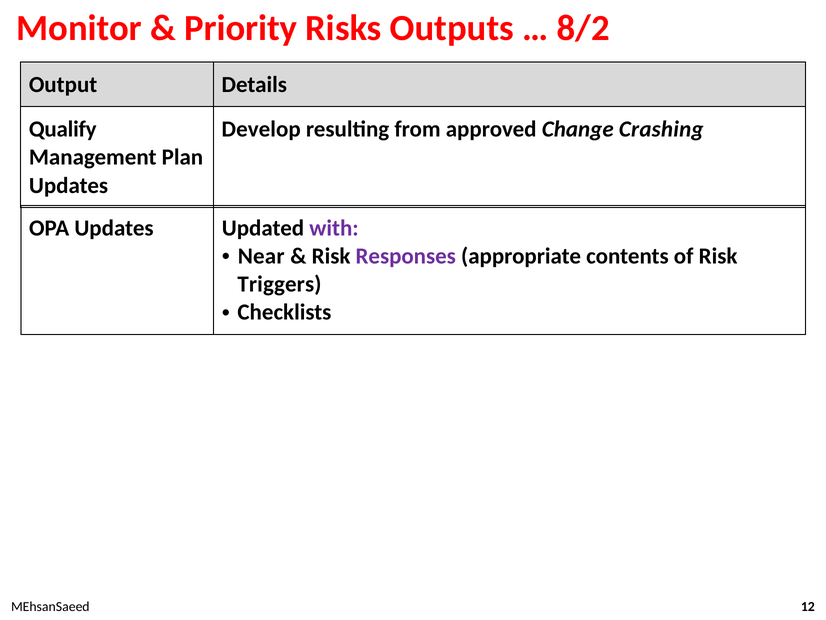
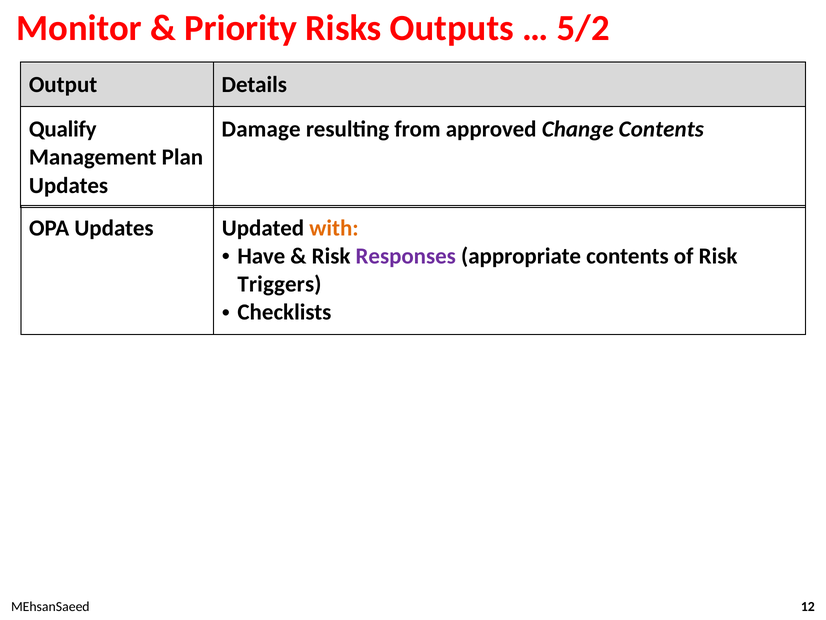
8/2: 8/2 -> 5/2 (583, 28)
Develop: Develop -> Damage (261, 129)
Change Crashing: Crashing -> Contents (661, 129)
with colour: purple -> orange (334, 228)
Near: Near -> Have (261, 256)
